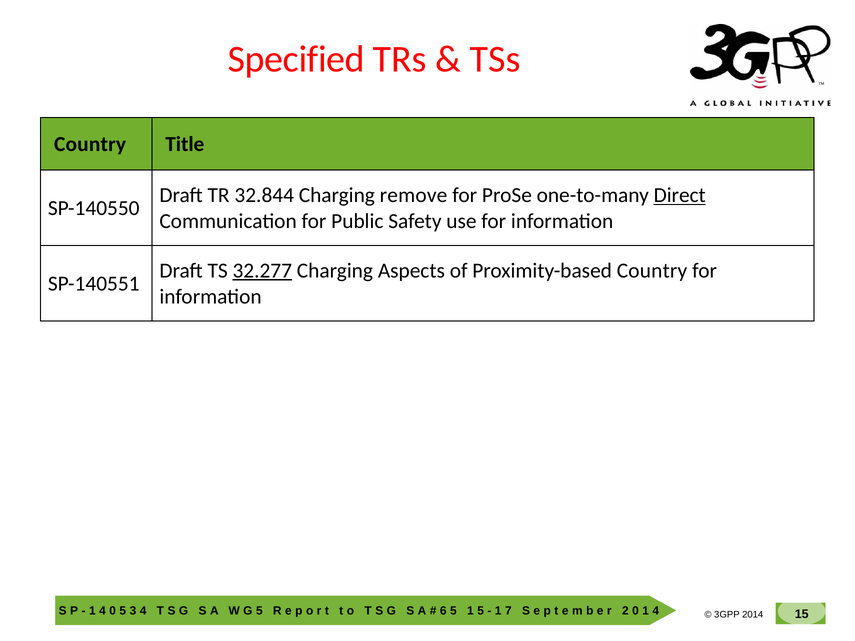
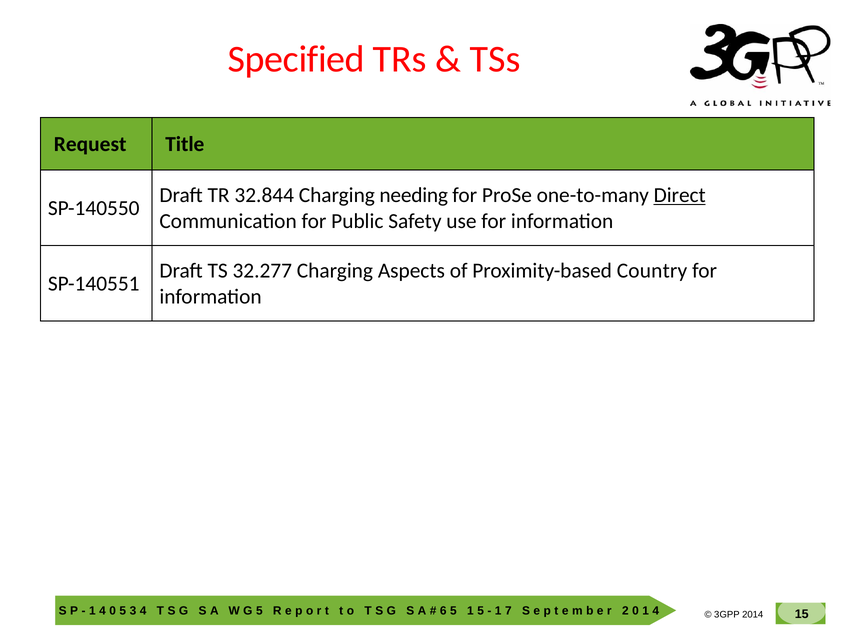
Country: Country -> Request (90, 144)
remove: remove -> needing (414, 195)
32.277 underline: present -> none (262, 271)
